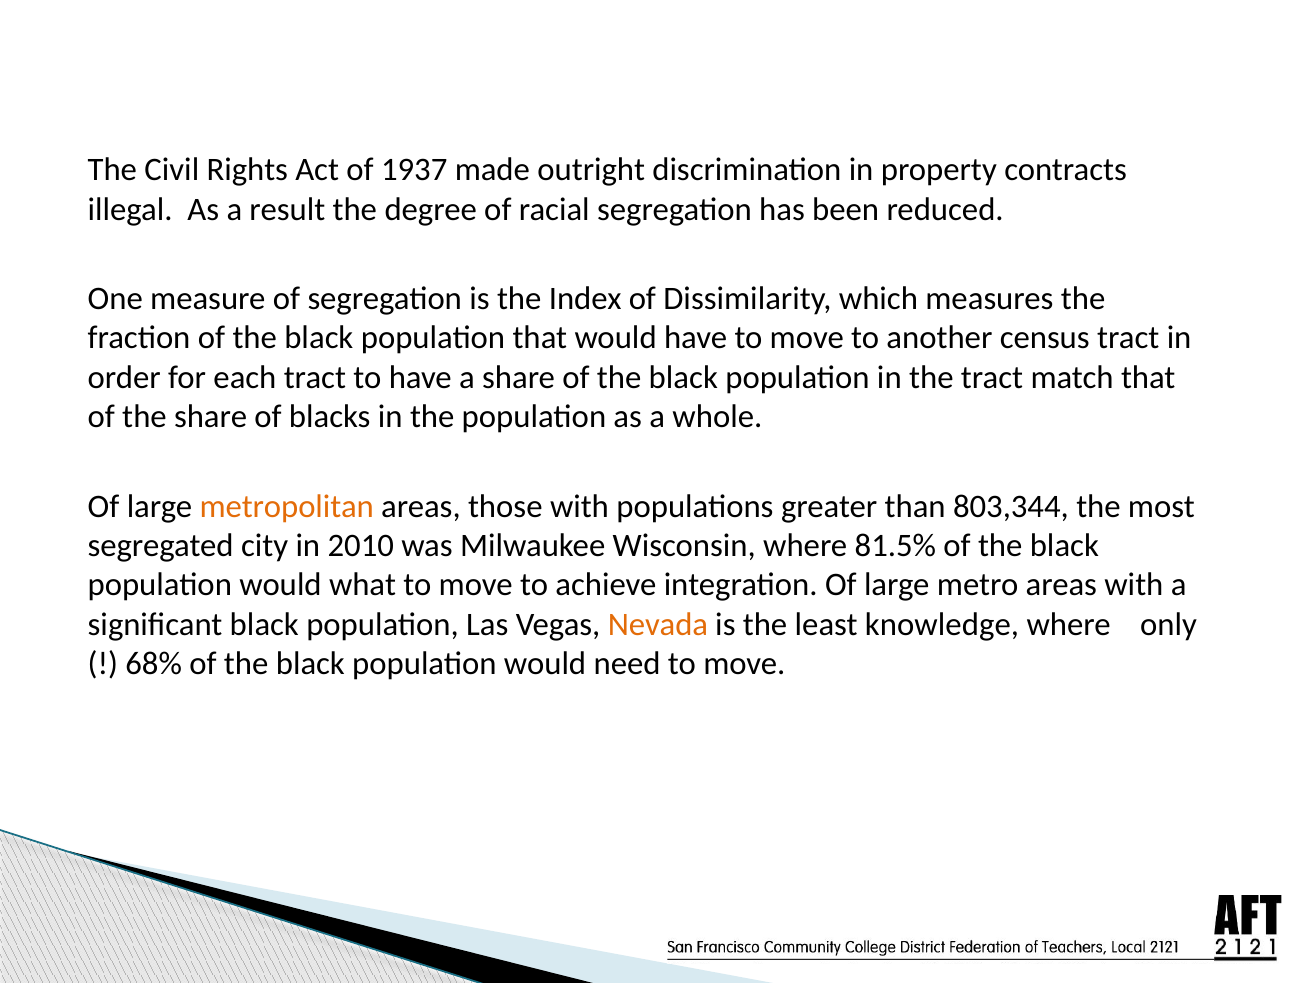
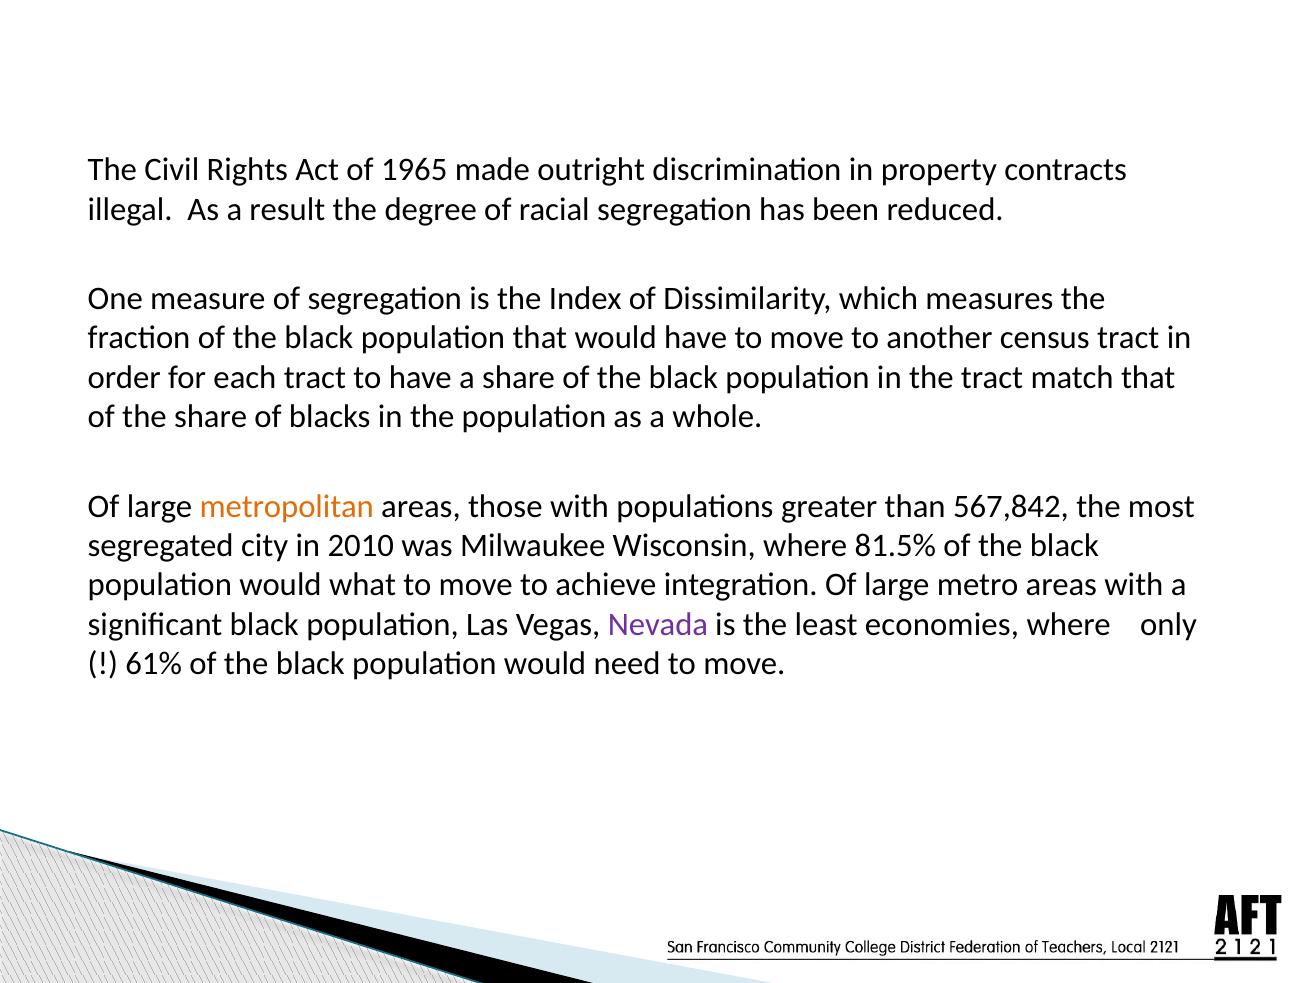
1937: 1937 -> 1965 (414, 170)
803,344: 803,344 -> 567,842 (1011, 506)
Nevada colour: orange -> purple (658, 624)
knowledge: knowledge -> economies (942, 624)
68%: 68% -> 61% (154, 663)
